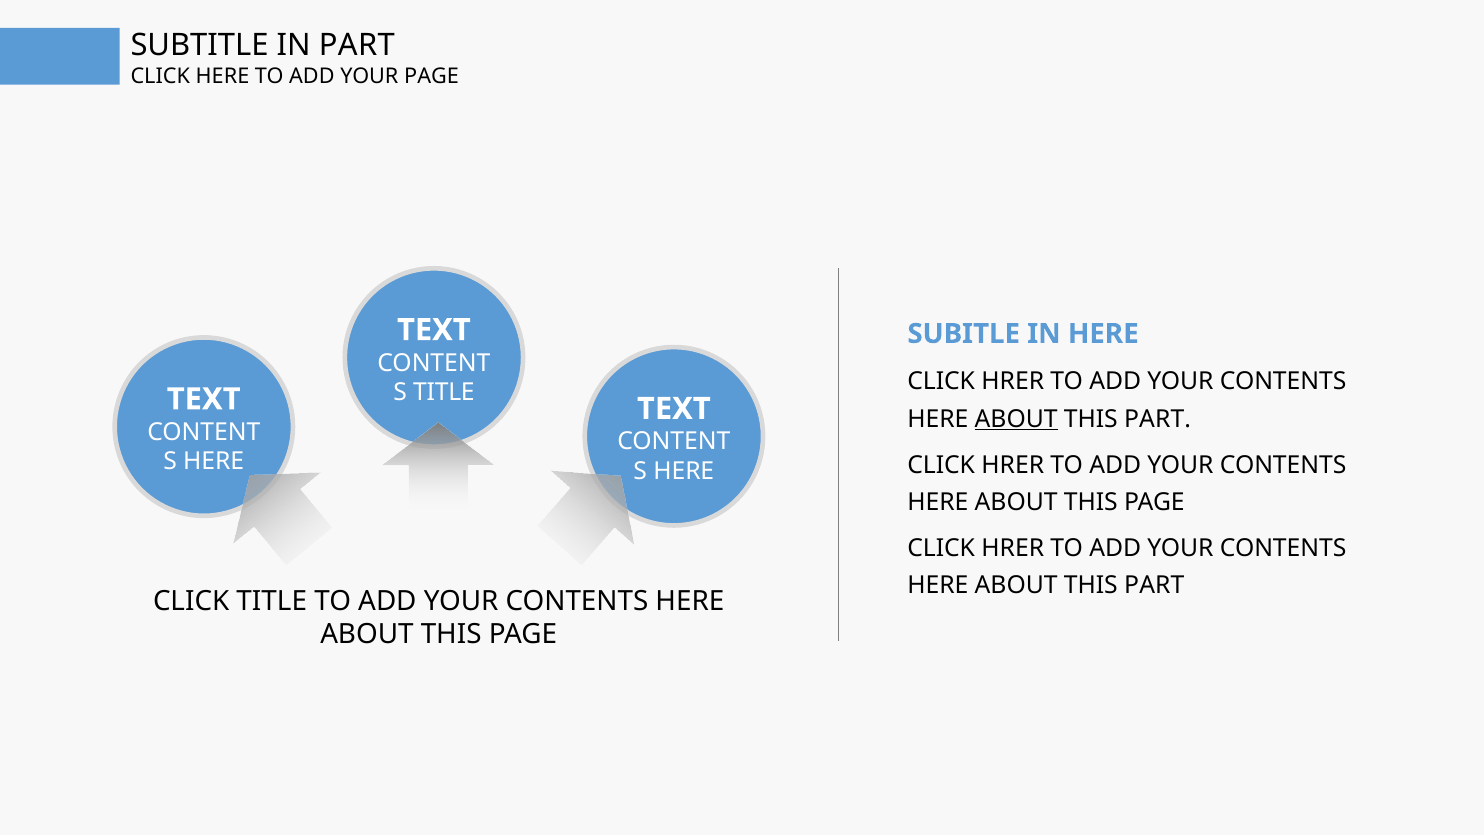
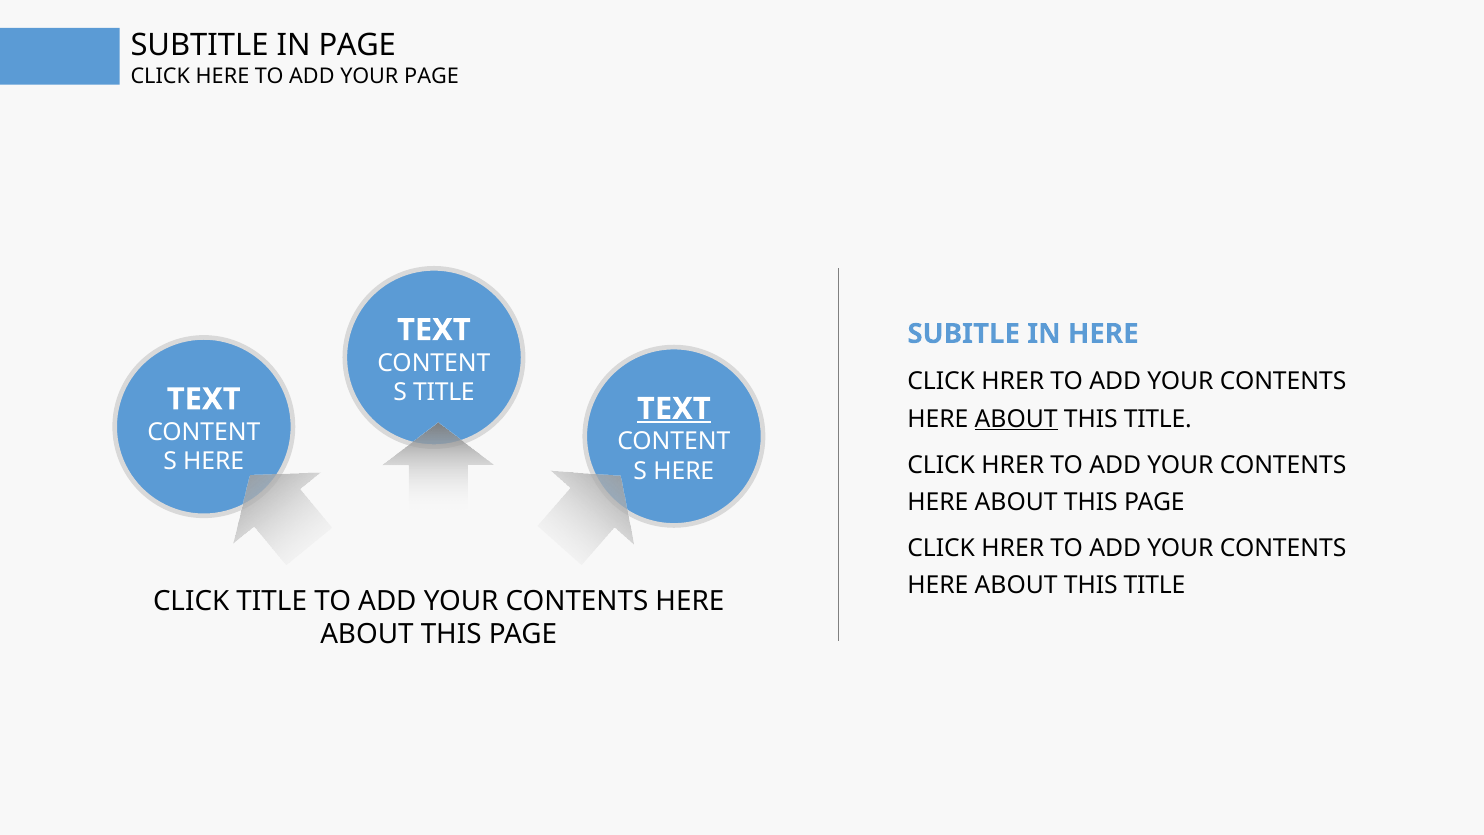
IN PART: PART -> PAGE (357, 45)
TEXT underline: none -> present (674, 409)
PART: PART -> TITLE (1158, 419)
PART: PART -> TITLE (1155, 586)
